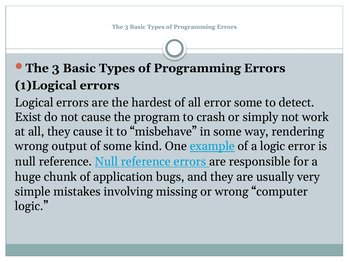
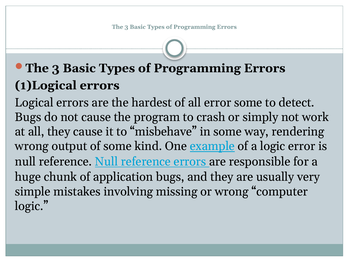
Exist: Exist -> Bugs (28, 117)
